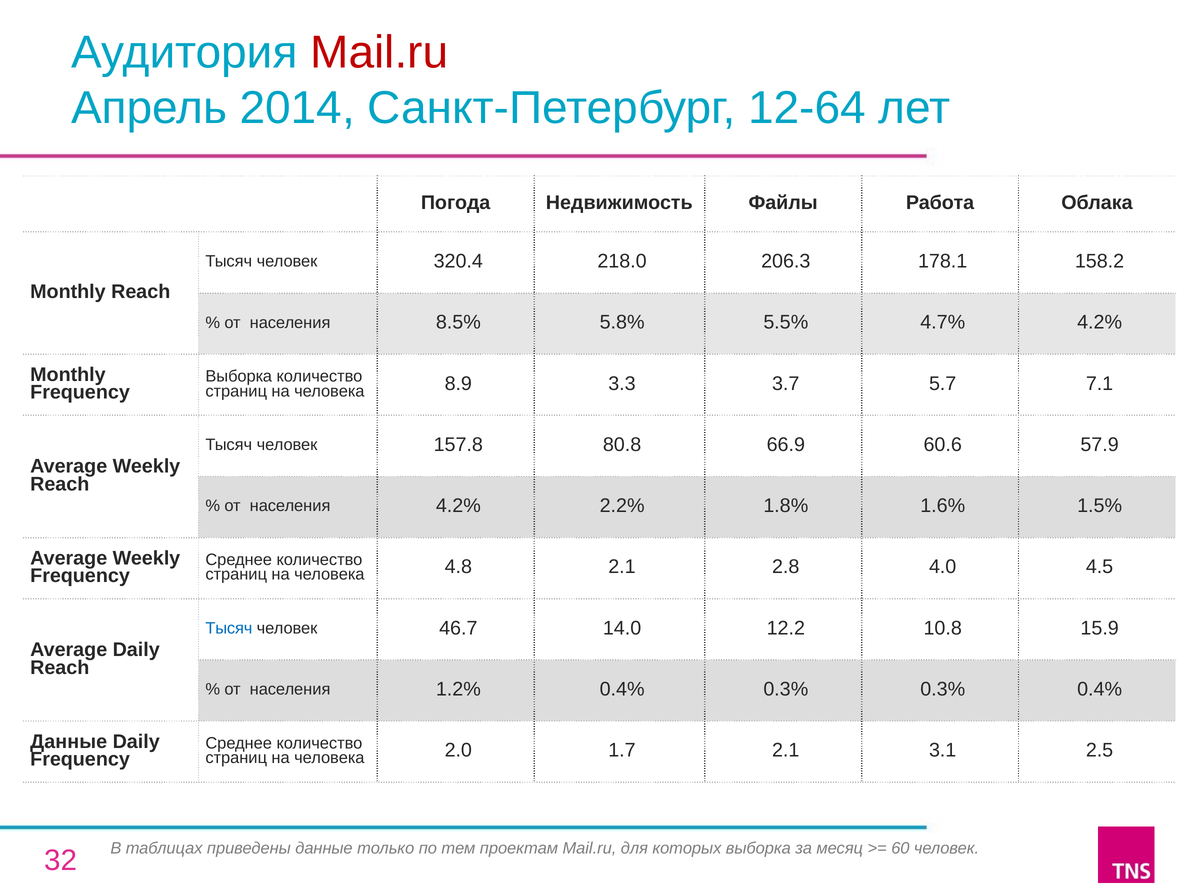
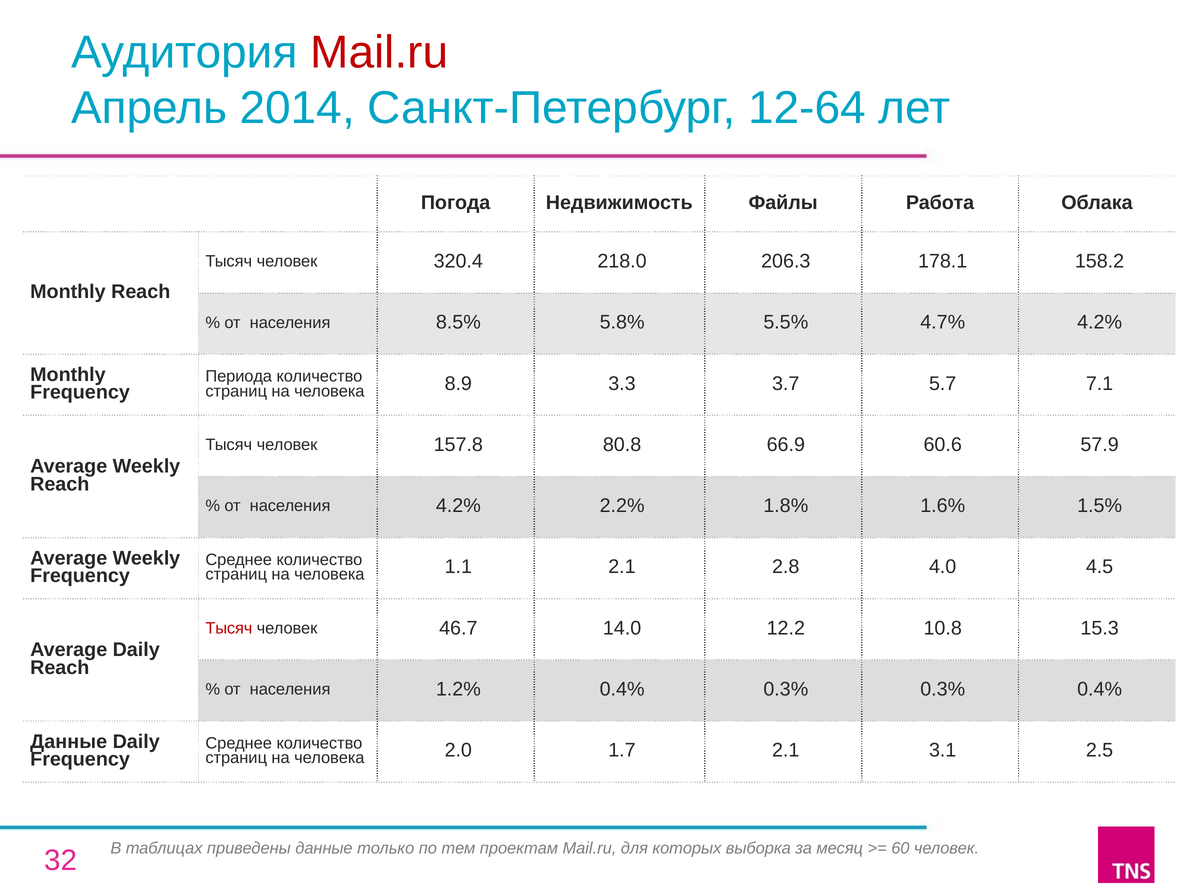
Выборка: Выборка -> Периода (239, 376)
4.8: 4.8 -> 1.1 (458, 567)
Тысяч colour: blue -> red (229, 628)
15.9: 15.9 -> 15.3 (1100, 628)
